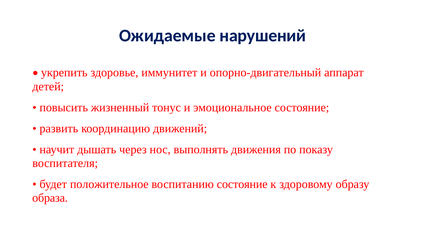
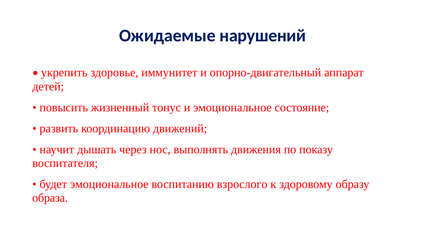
будет положительное: положительное -> эмоциональное (109, 184)
воспитанию состояние: состояние -> взрослого (242, 184)
